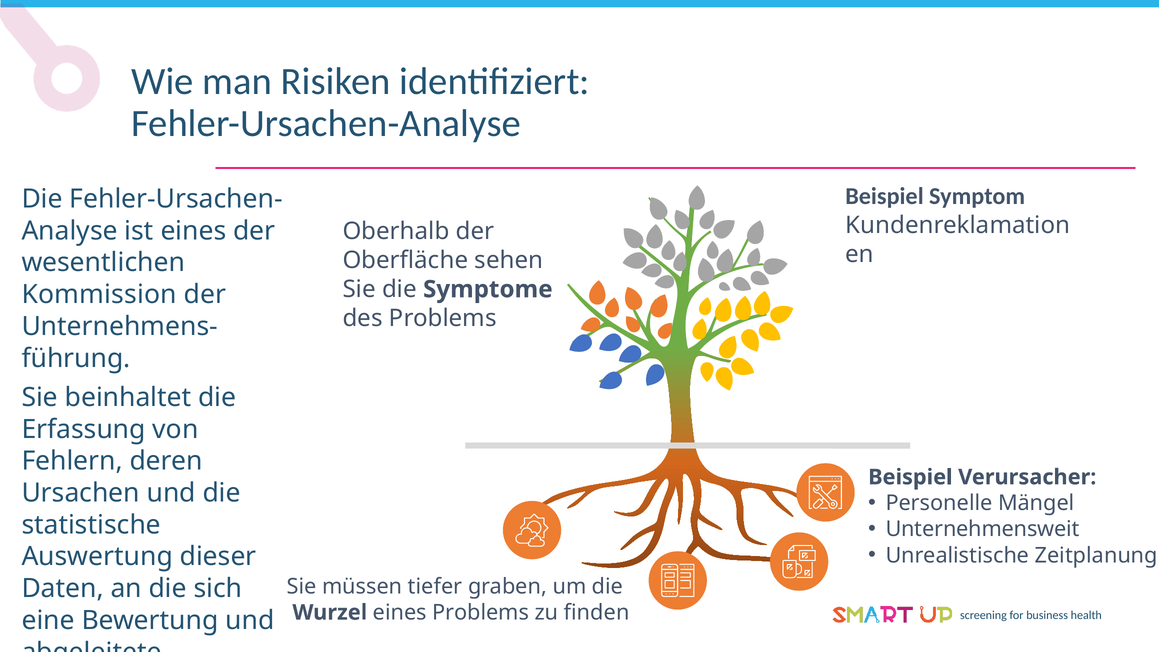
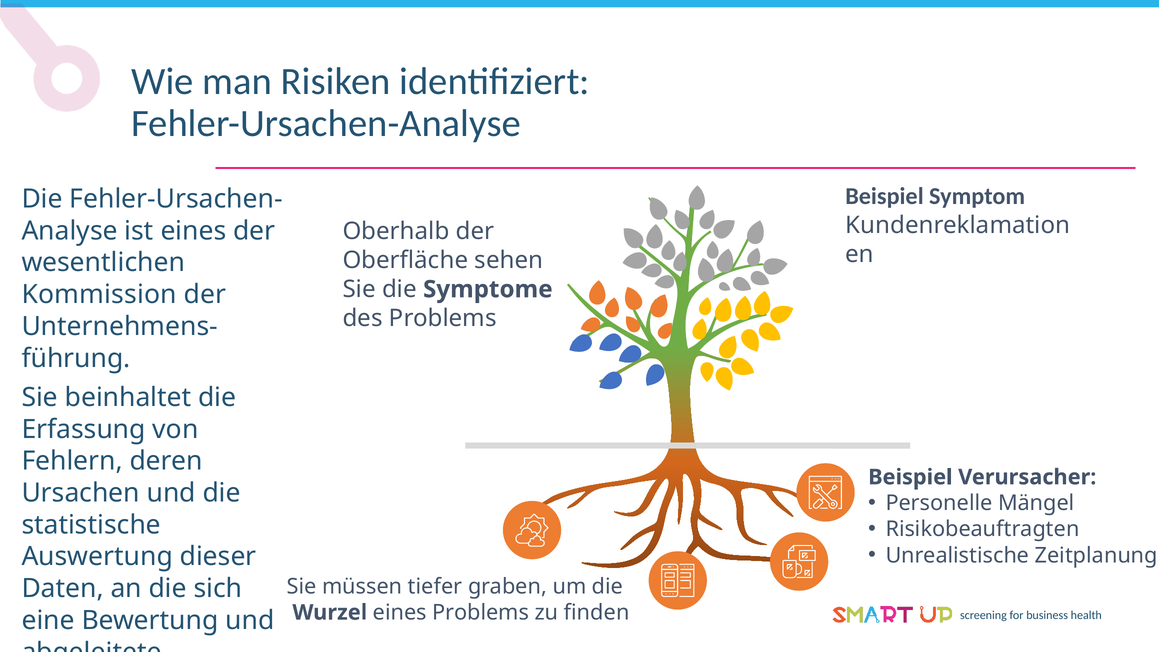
Unternehmensweit: Unternehmensweit -> Risikobeauftragten (982, 529)
